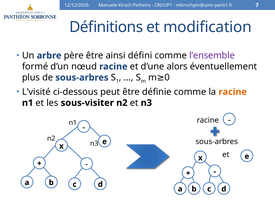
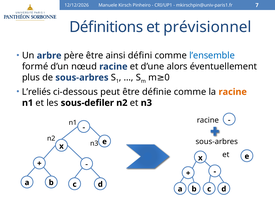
modification: modification -> prévisionnel (207, 27)
l’ensemble colour: purple -> blue (212, 56)
L’visité: L’visité -> L’reliés (36, 92)
sous-visiter: sous-visiter -> sous-defiler (87, 103)
